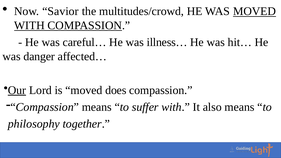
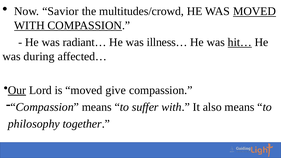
careful…: careful… -> radiant… (85, 42)
hit… underline: none -> present (240, 42)
danger: danger -> during (39, 56)
does: does -> give (116, 90)
